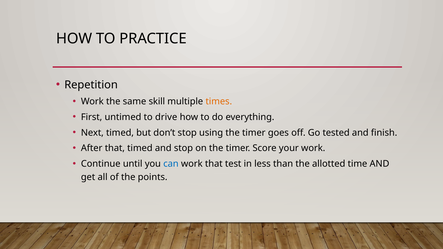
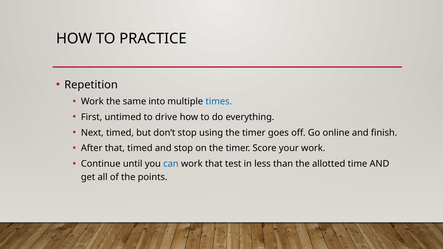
skill: skill -> into (157, 102)
times colour: orange -> blue (219, 102)
tested: tested -> online (336, 133)
